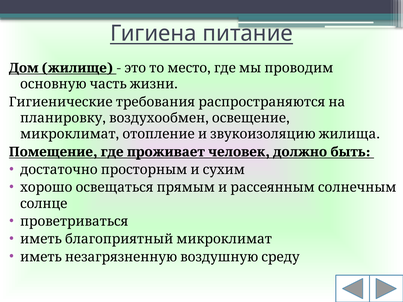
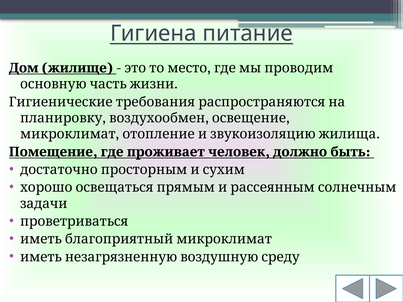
солнце: солнце -> задачи (44, 204)
